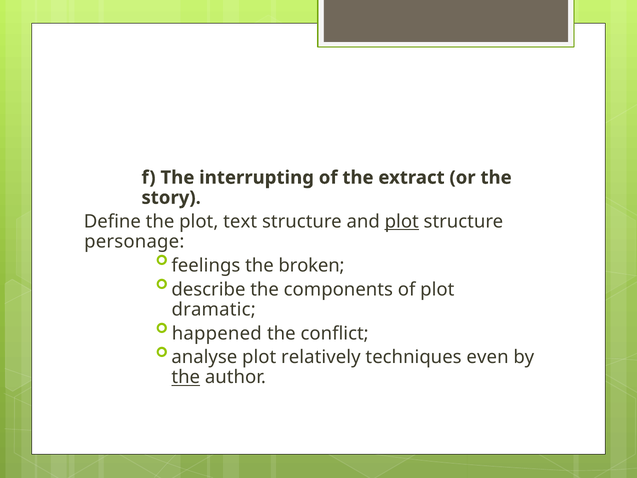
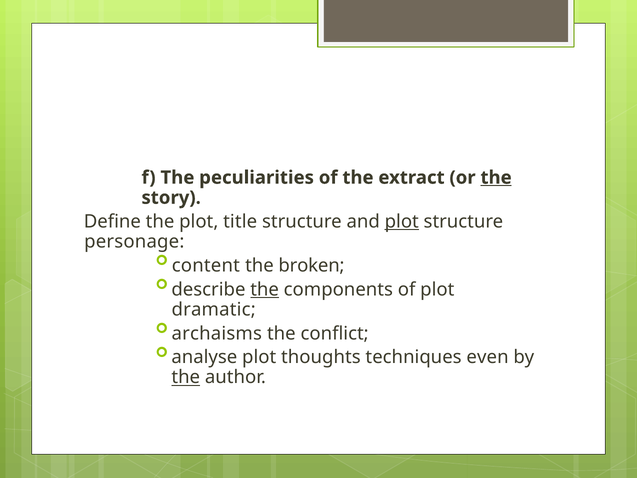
interrupting: interrupting -> peculiarities (257, 178)
the underline: none -> present (496, 178)
text: text -> title (240, 221)
feelings: feelings -> content (206, 265)
the underline: none -> present (265, 289)
happened: happened -> archaisms (217, 333)
relatively: relatively -> thoughts (321, 357)
